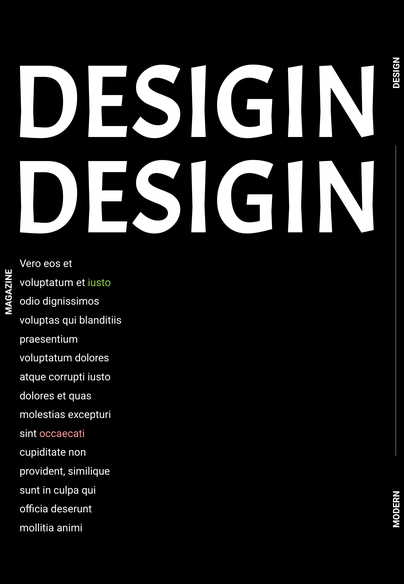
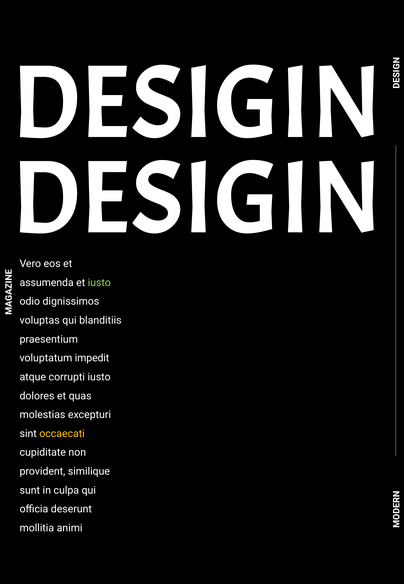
voluptatum: voluptatum -> assumenda (47, 282)
voluptatum dolores: dolores -> impedit (92, 358)
occaecati colour: pink -> yellow (62, 433)
